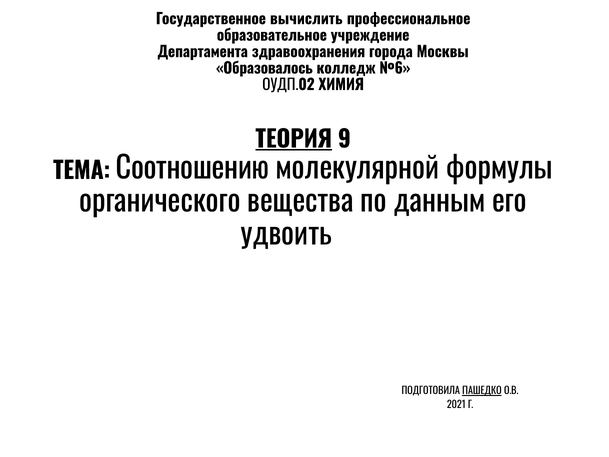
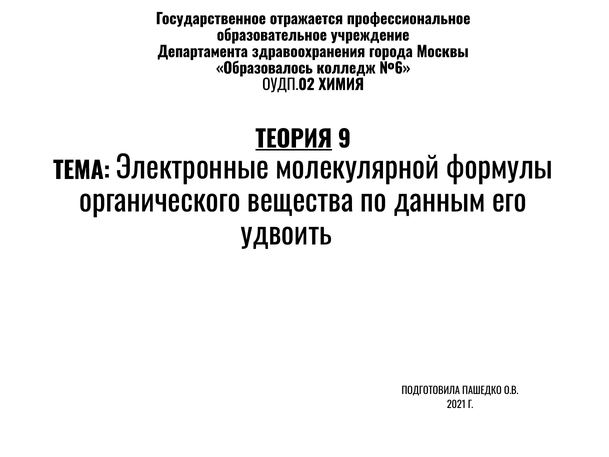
вычислить: вычислить -> отражается (306, 19)
Соотношению: Соотношению -> Электронные (192, 169)
ПАШЕДКО underline: present -> none (482, 391)
